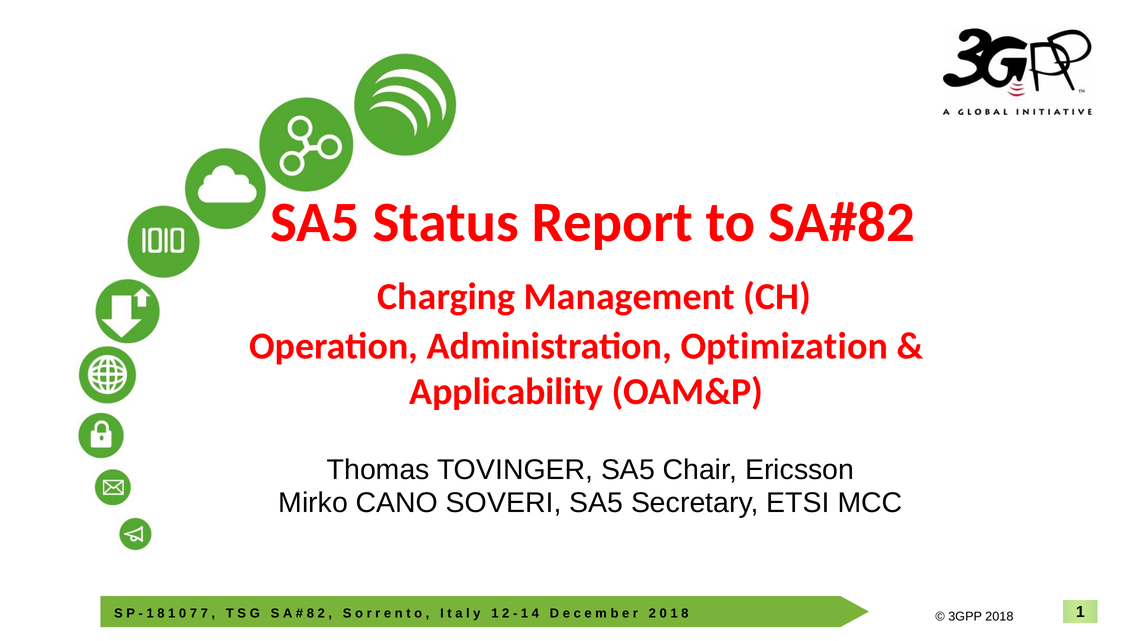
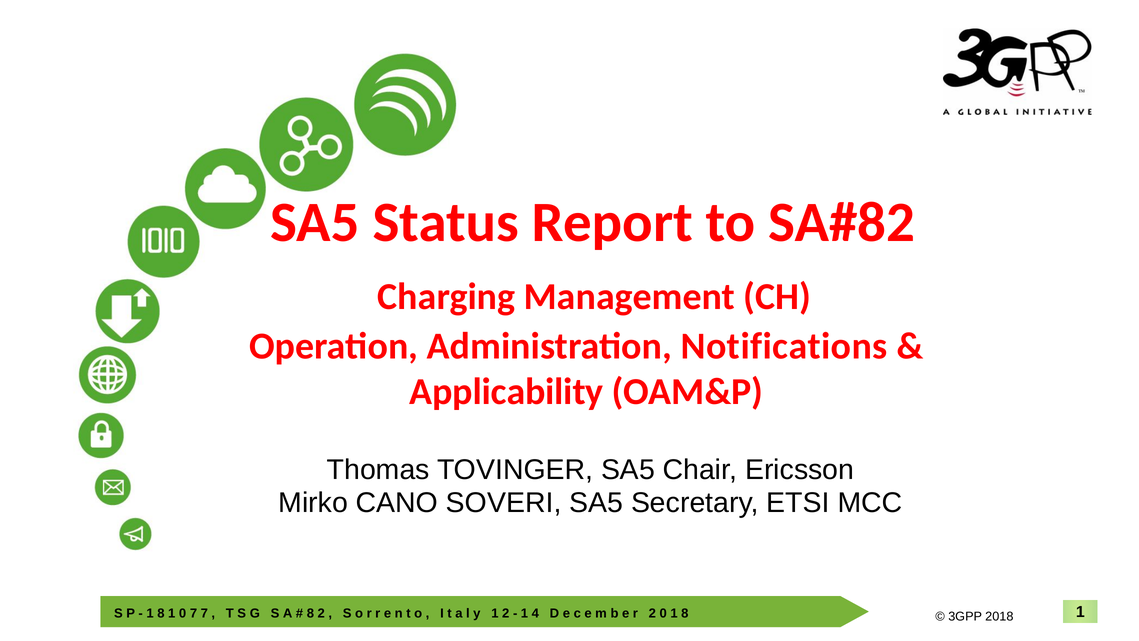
Optimization: Optimization -> Notifications (784, 346)
